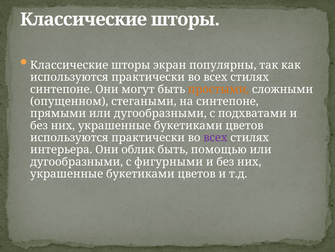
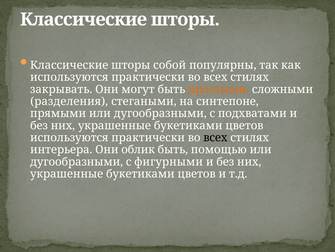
экран: экран -> собой (170, 65)
синтепоне: синтепоне -> закрывать (61, 89)
опущенном: опущенном -> разделения (69, 101)
всех colour: purple -> black (215, 137)
